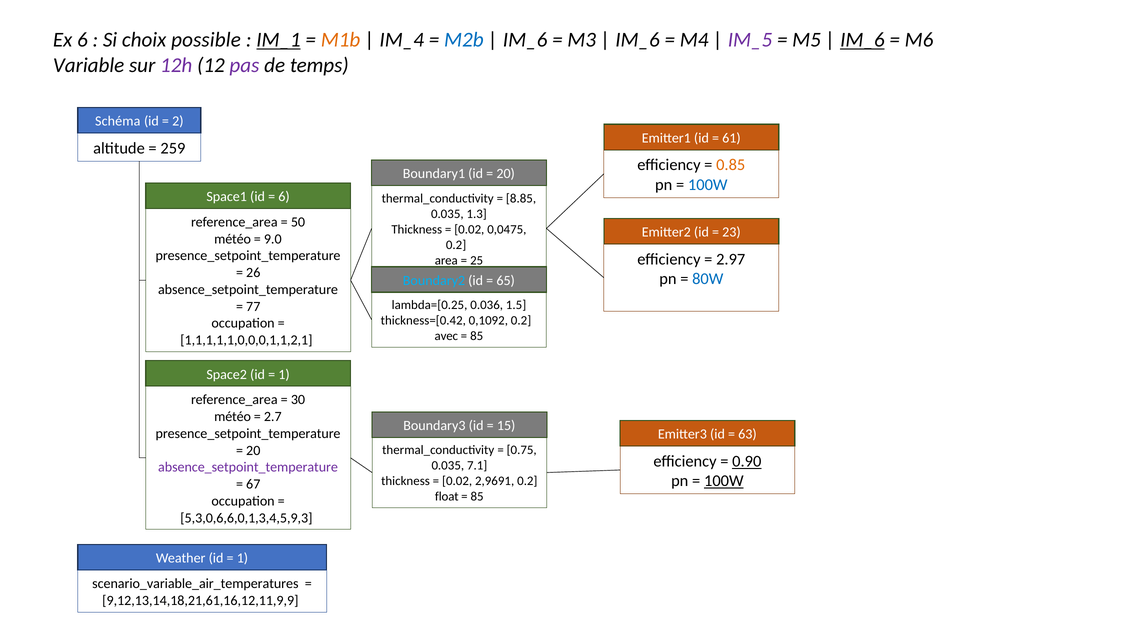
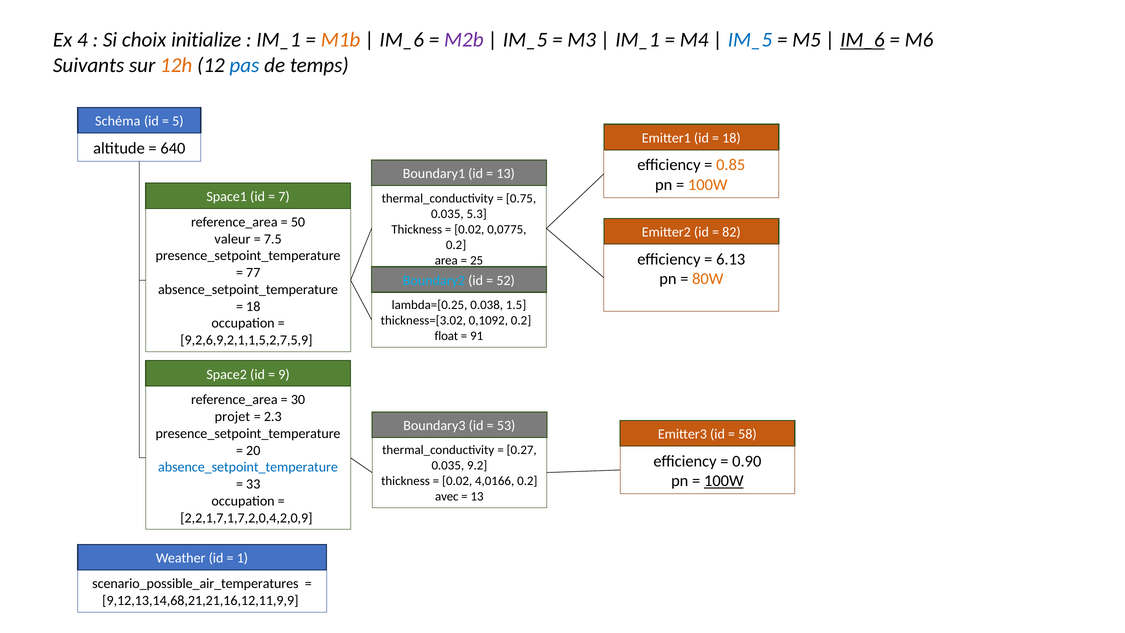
Ex 6: 6 -> 4 (82, 40)
possible: possible -> initialize (206, 40)
IM_1 underline: present -> none (279, 40)
IM_4: IM_4 -> IM_6 (402, 40)
M2b colour: blue -> purple (464, 40)
IM_6: IM_6 -> IM_5 (525, 40)
IM_6: IM_6 -> IM_1 (638, 40)
IM_5 colour: purple -> blue (750, 40)
Variable: Variable -> Suivants (89, 65)
12h colour: purple -> orange (176, 65)
pas colour: purple -> blue (244, 65)
2: 2 -> 5 (178, 121)
61: 61 -> 18 (731, 138)
259: 259 -> 640 (173, 148)
20: 20 -> 13 (506, 174)
100W colour: blue -> orange (708, 185)
6: 6 -> 7 (284, 197)
8.85: 8.85 -> 0.75 (521, 198)
1.3: 1.3 -> 5.3 (477, 214)
0,0475: 0,0475 -> 0,0775 (507, 229)
23: 23 -> 82 (731, 232)
météo: météo -> valeur (232, 239)
9.0: 9.0 -> 7.5 (273, 239)
2.97: 2.97 -> 6.13 (731, 259)
26: 26 -> 77 (253, 273)
80W colour: blue -> orange (708, 279)
65: 65 -> 52 (506, 280)
0.036: 0.036 -> 0.038 (487, 305)
77: 77 -> 18 (253, 306)
thickness=[0.42: thickness=[0.42 -> thickness=[3.02 (423, 320)
avec: avec -> float (446, 336)
85: 85 -> 91 (477, 336)
1,1,1,1,1,0,0,0,1,1,2,1: 1,1,1,1,1,0,0,0,1,1,2,1 -> 9,2,6,9,2,1,1,5,2,7,5,9 (246, 340)
1: 1 -> 9 (284, 374)
météo: météo -> projet (232, 417)
2.7: 2.7 -> 2.3 (273, 417)
15: 15 -> 53 (506, 425)
63: 63 -> 58 (747, 434)
0.75: 0.75 -> 0.27 (522, 450)
0.90 underline: present -> none (747, 461)
7.1: 7.1 -> 9.2 (477, 466)
absence_setpoint_temperature colour: purple -> blue (248, 467)
2,9691: 2,9691 -> 4,0166 (495, 481)
67: 67 -> 33 (253, 484)
float: float -> avec (447, 497)
85: 85 -> 13 (477, 497)
5,3,0,6,6,0,1,3,4,5,9,3: 5,3,0,6,6,0,1,3,4,5,9,3 -> 2,2,1,7,1,7,2,0,4,2,0,9 (246, 518)
scenario_variable_air_temperatures: scenario_variable_air_temperatures -> scenario_possible_air_temperatures (195, 583)
9,12,13,14,18,21,61,16,12,11,9,9: 9,12,13,14,18,21,61,16,12,11,9,9 -> 9,12,13,14,68,21,21,16,12,11,9,9 (200, 600)
